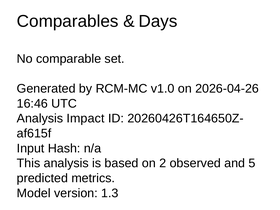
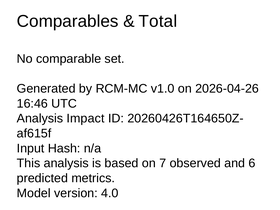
Days: Days -> Total (158, 21)
2: 2 -> 7 (163, 163)
5: 5 -> 6 (252, 163)
1.3: 1.3 -> 4.0 (110, 193)
